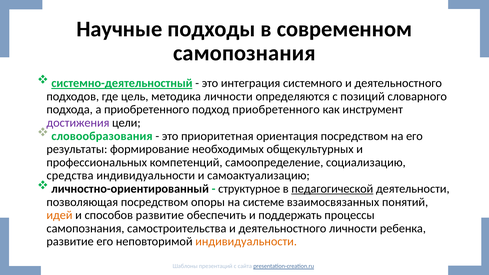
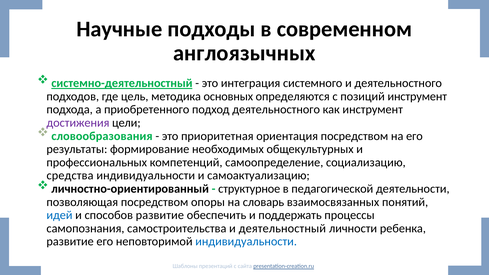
самопознания: самопознания -> англоязычных (244, 53)
методика личности: личности -> основных (228, 96)
позиций словарного: словарного -> инструмент (417, 96)
подход приобретенного: приобретенного -> деятельностного (276, 110)
педагогической underline: present -> none (332, 189)
системе: системе -> словарь (263, 202)
идей colour: orange -> blue (59, 215)
самостроительства и деятельностного: деятельностного -> деятельностный (282, 228)
индивидуальности colour: orange -> blue (246, 242)
